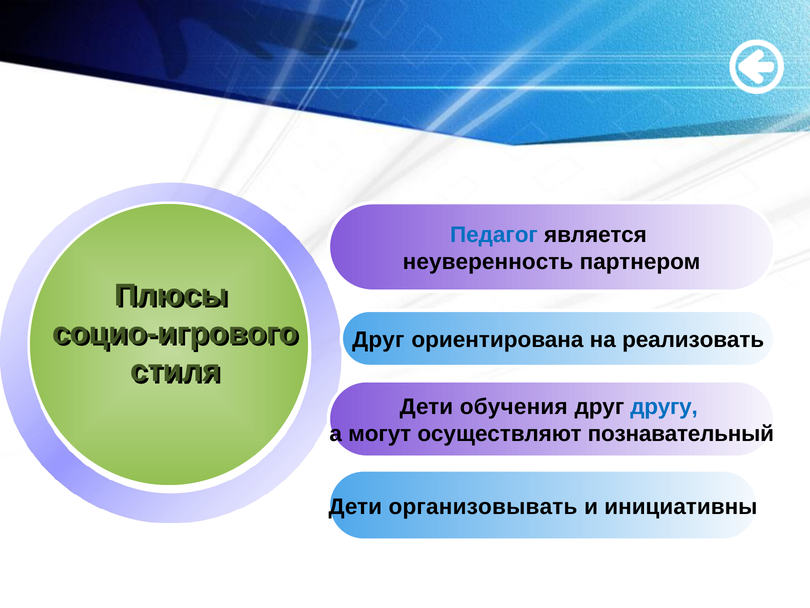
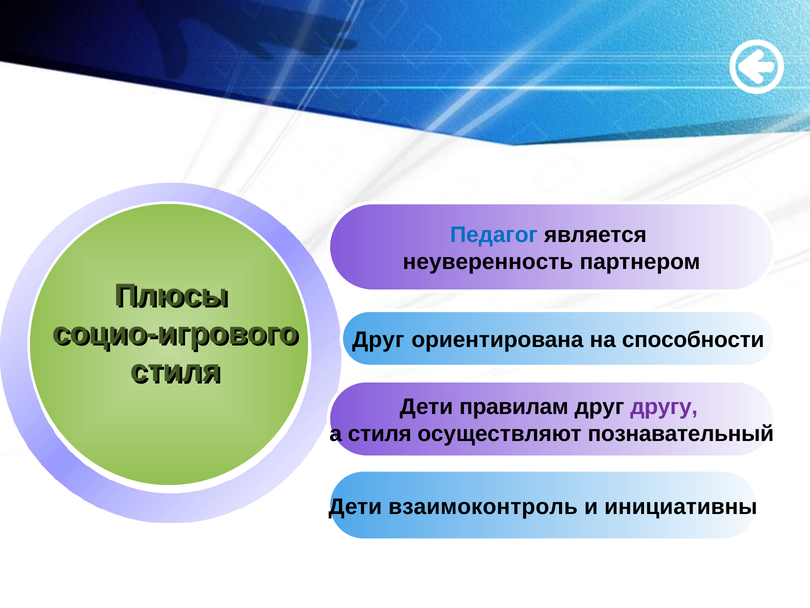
реализовать: реализовать -> способности (693, 340)
обучения: обучения -> правилам (514, 407)
другу colour: blue -> purple (664, 407)
а могут: могут -> стиля (380, 434)
организовывать: организовывать -> взаимоконтроль (483, 506)
